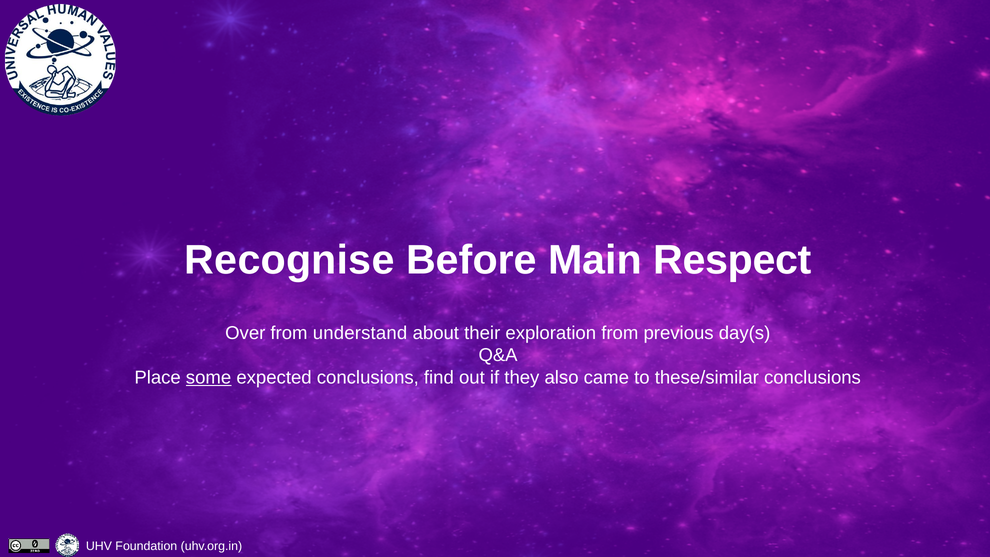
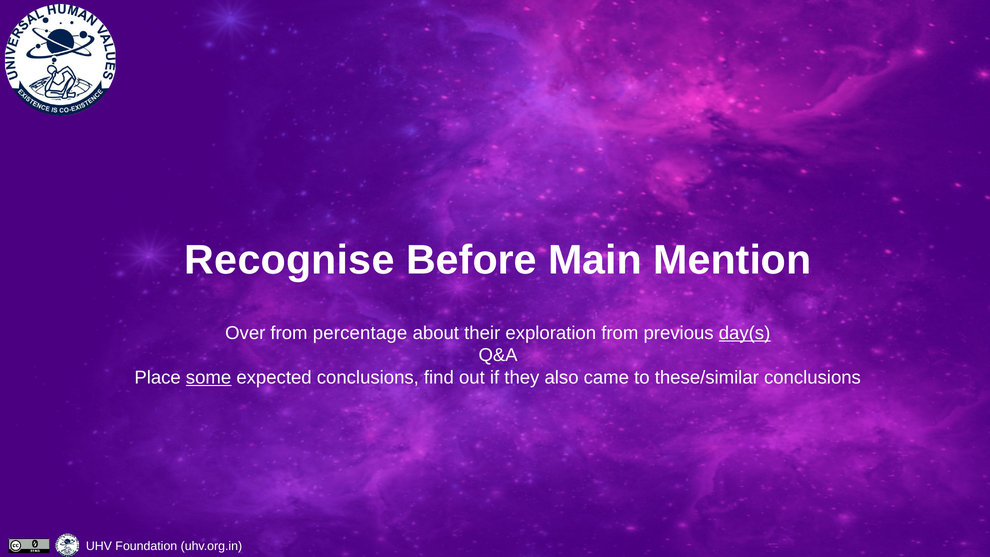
Respect: Respect -> Mention (732, 260)
understand: understand -> percentage (360, 333)
day(s underline: none -> present (745, 333)
